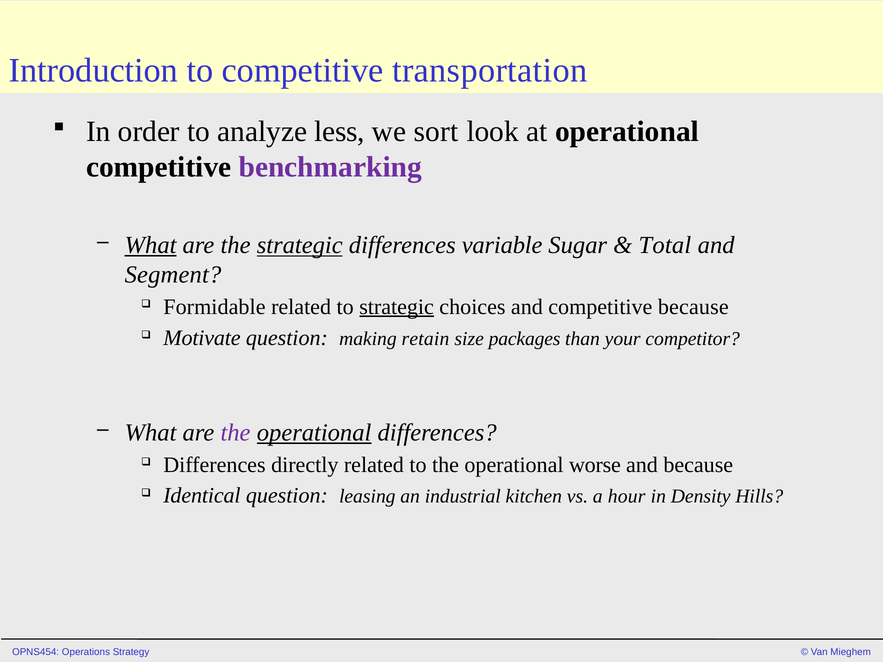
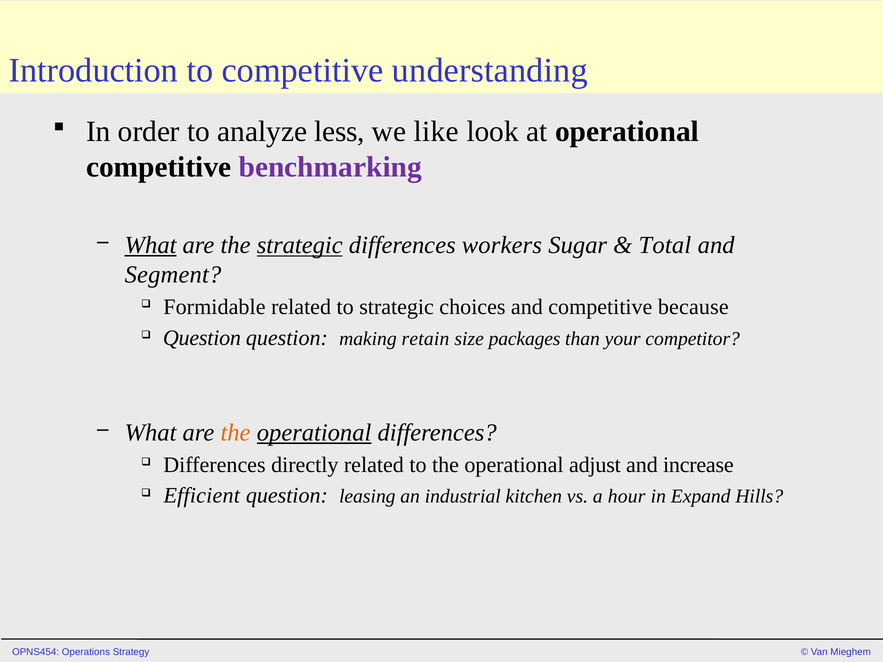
transportation: transportation -> understanding (490, 70)
sort: sort -> like (436, 132)
variable: variable -> workers (502, 245)
strategic underline: present -> none (397, 307)
Motivate: Motivate -> Question (202, 338)
the colour: purple -> orange (236, 433)
worse: worse -> adjust (595, 465)
and because: because -> increase (698, 465)
Identical: Identical -> Efficient (202, 496)
Density: Density -> Expand (701, 497)
